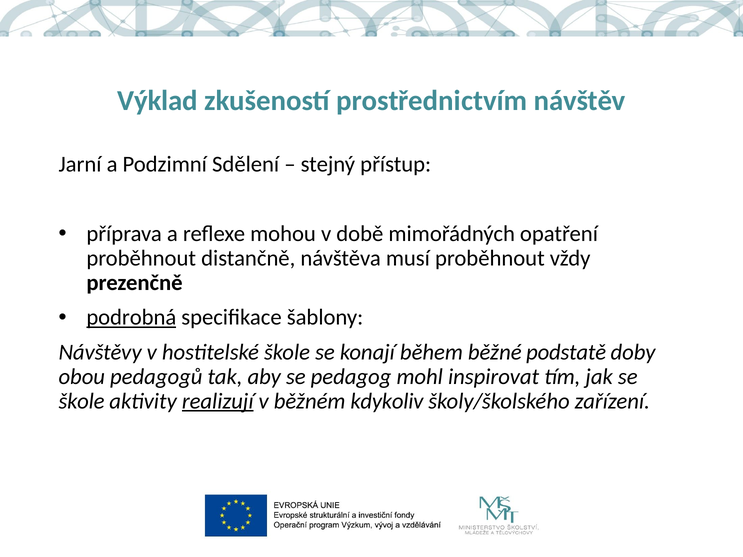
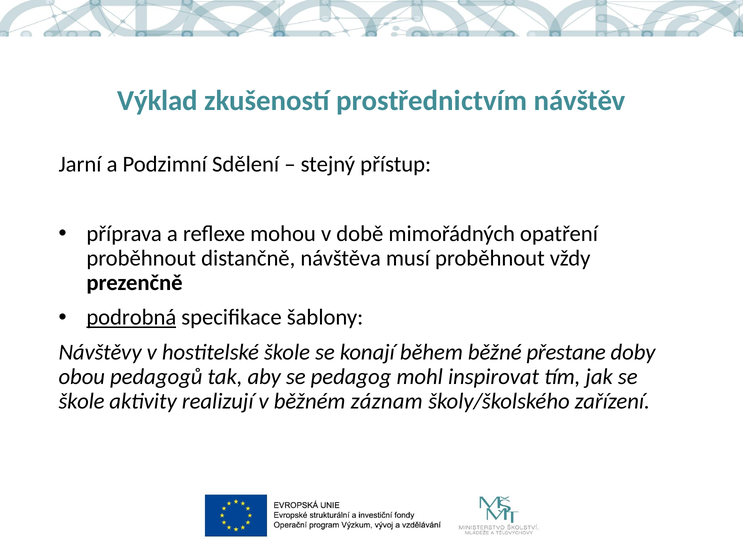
podstatě: podstatě -> přestane (566, 352)
realizují underline: present -> none (218, 401)
kdykoliv: kdykoliv -> záznam (387, 401)
